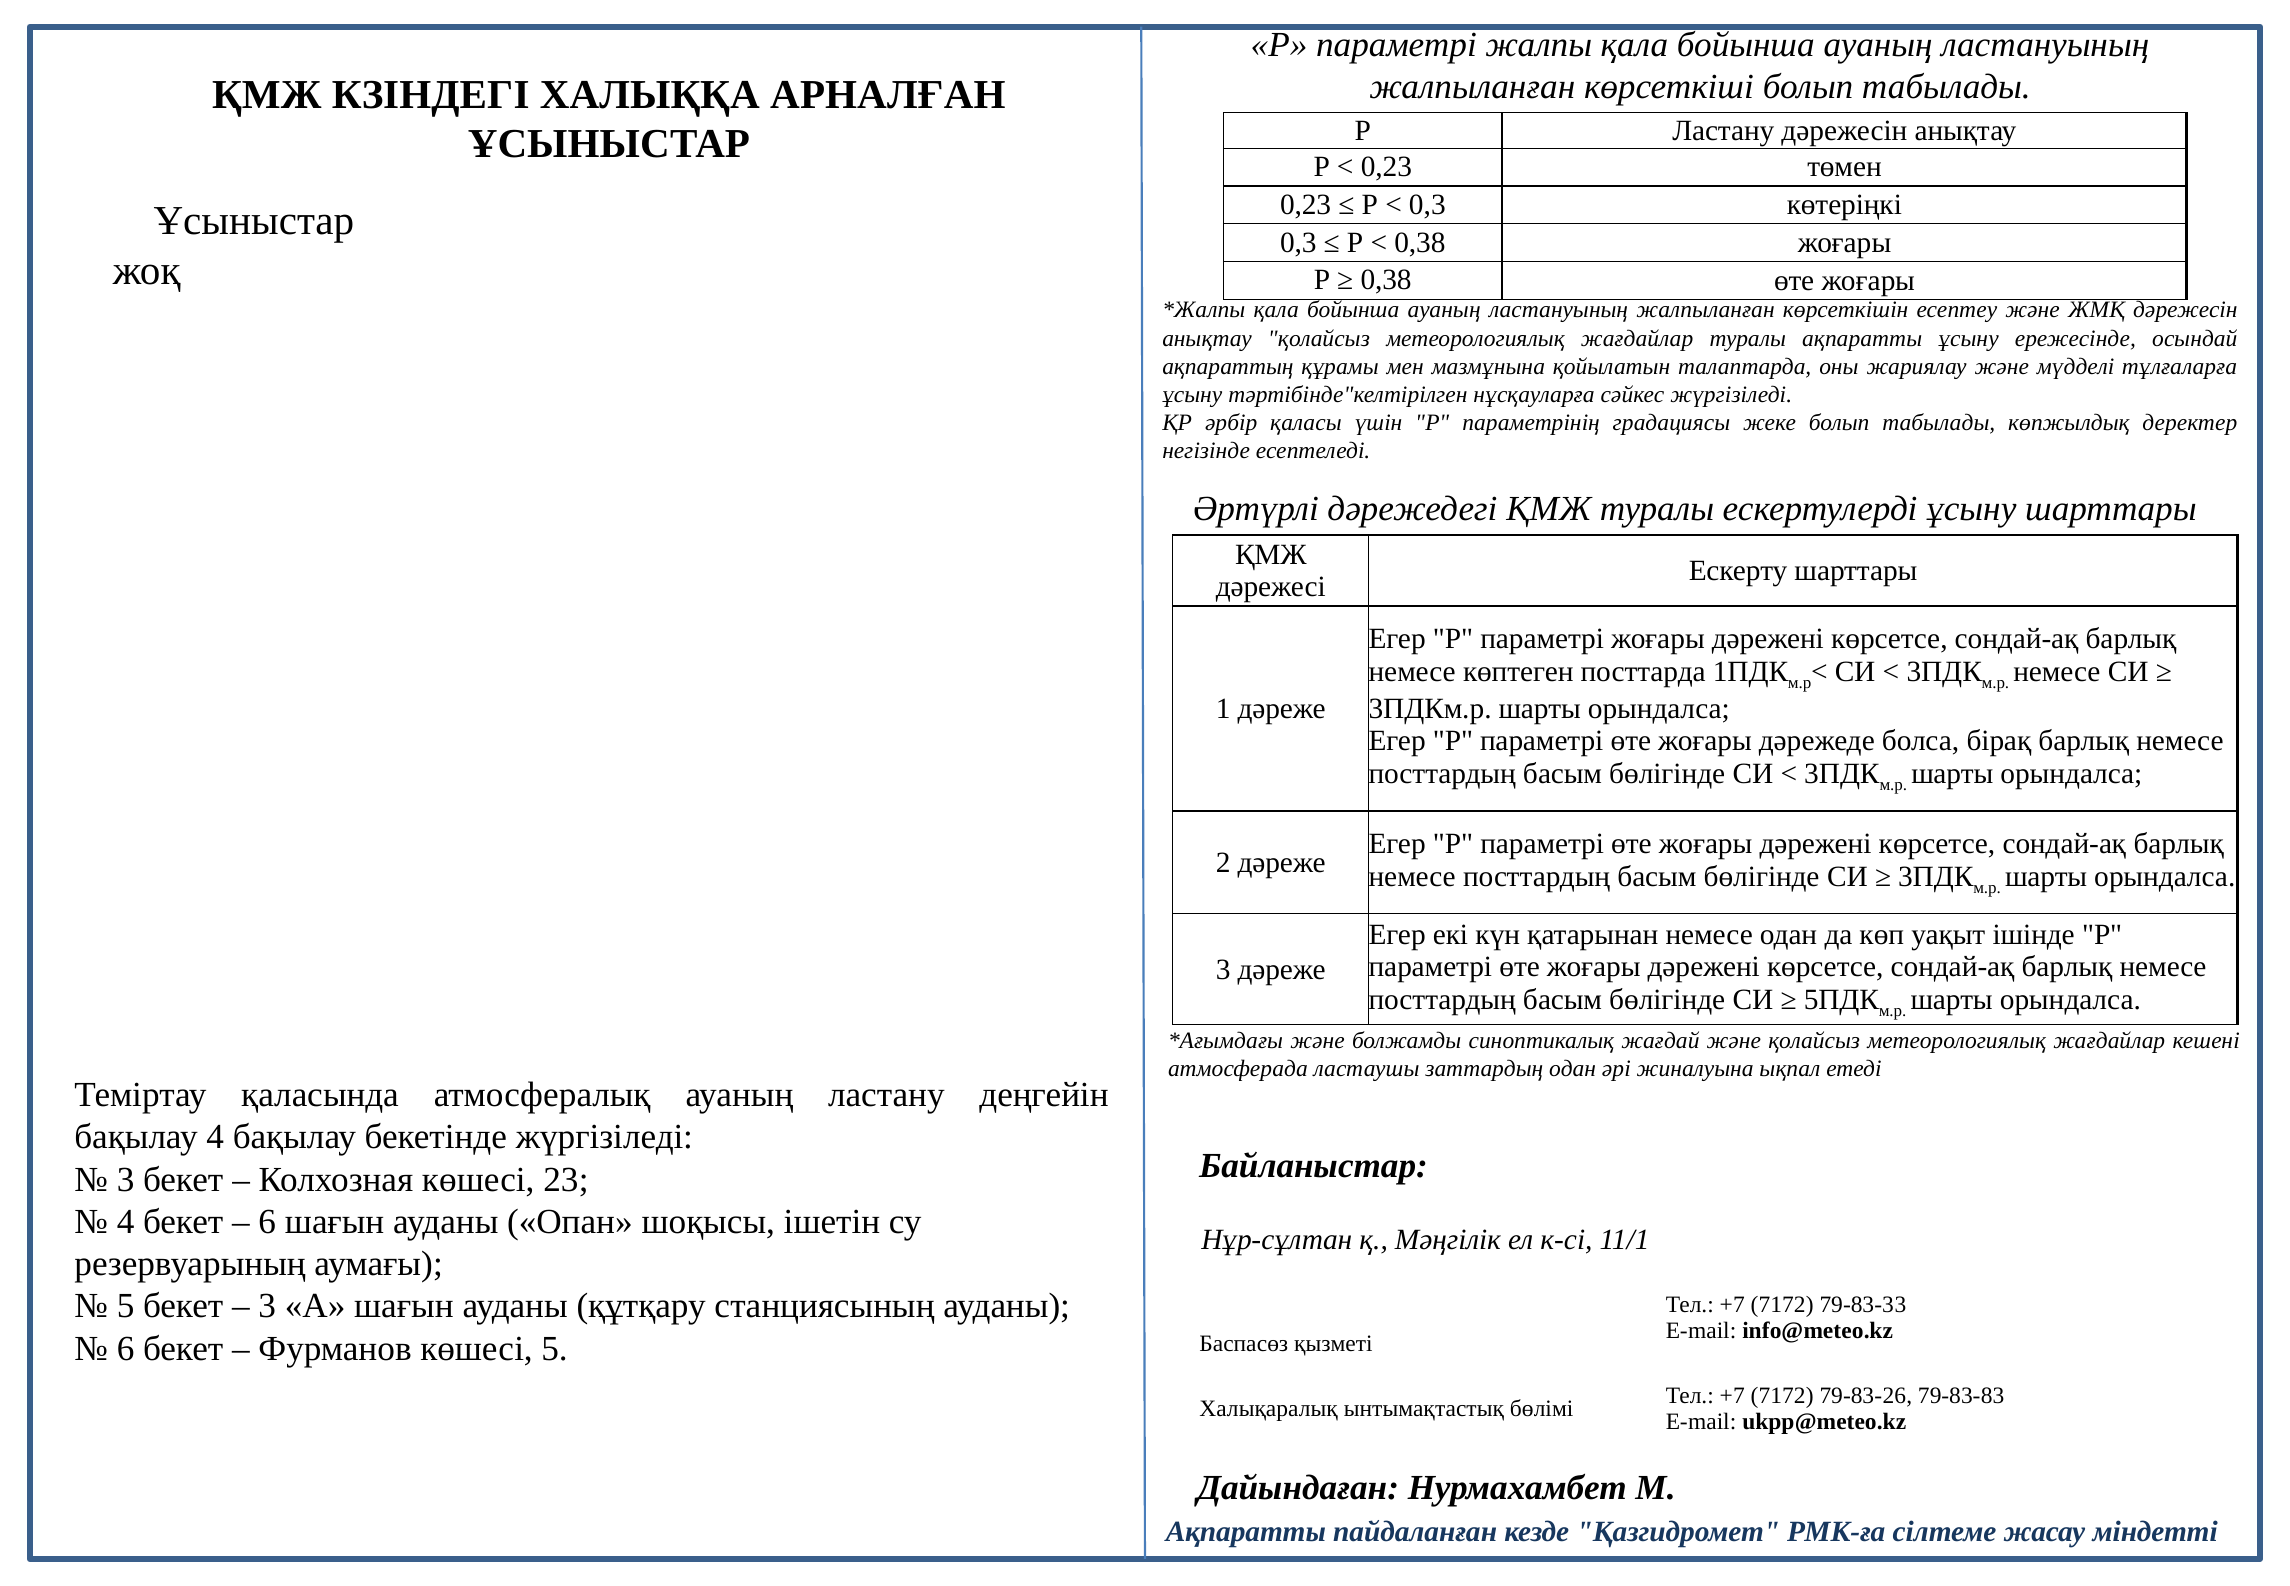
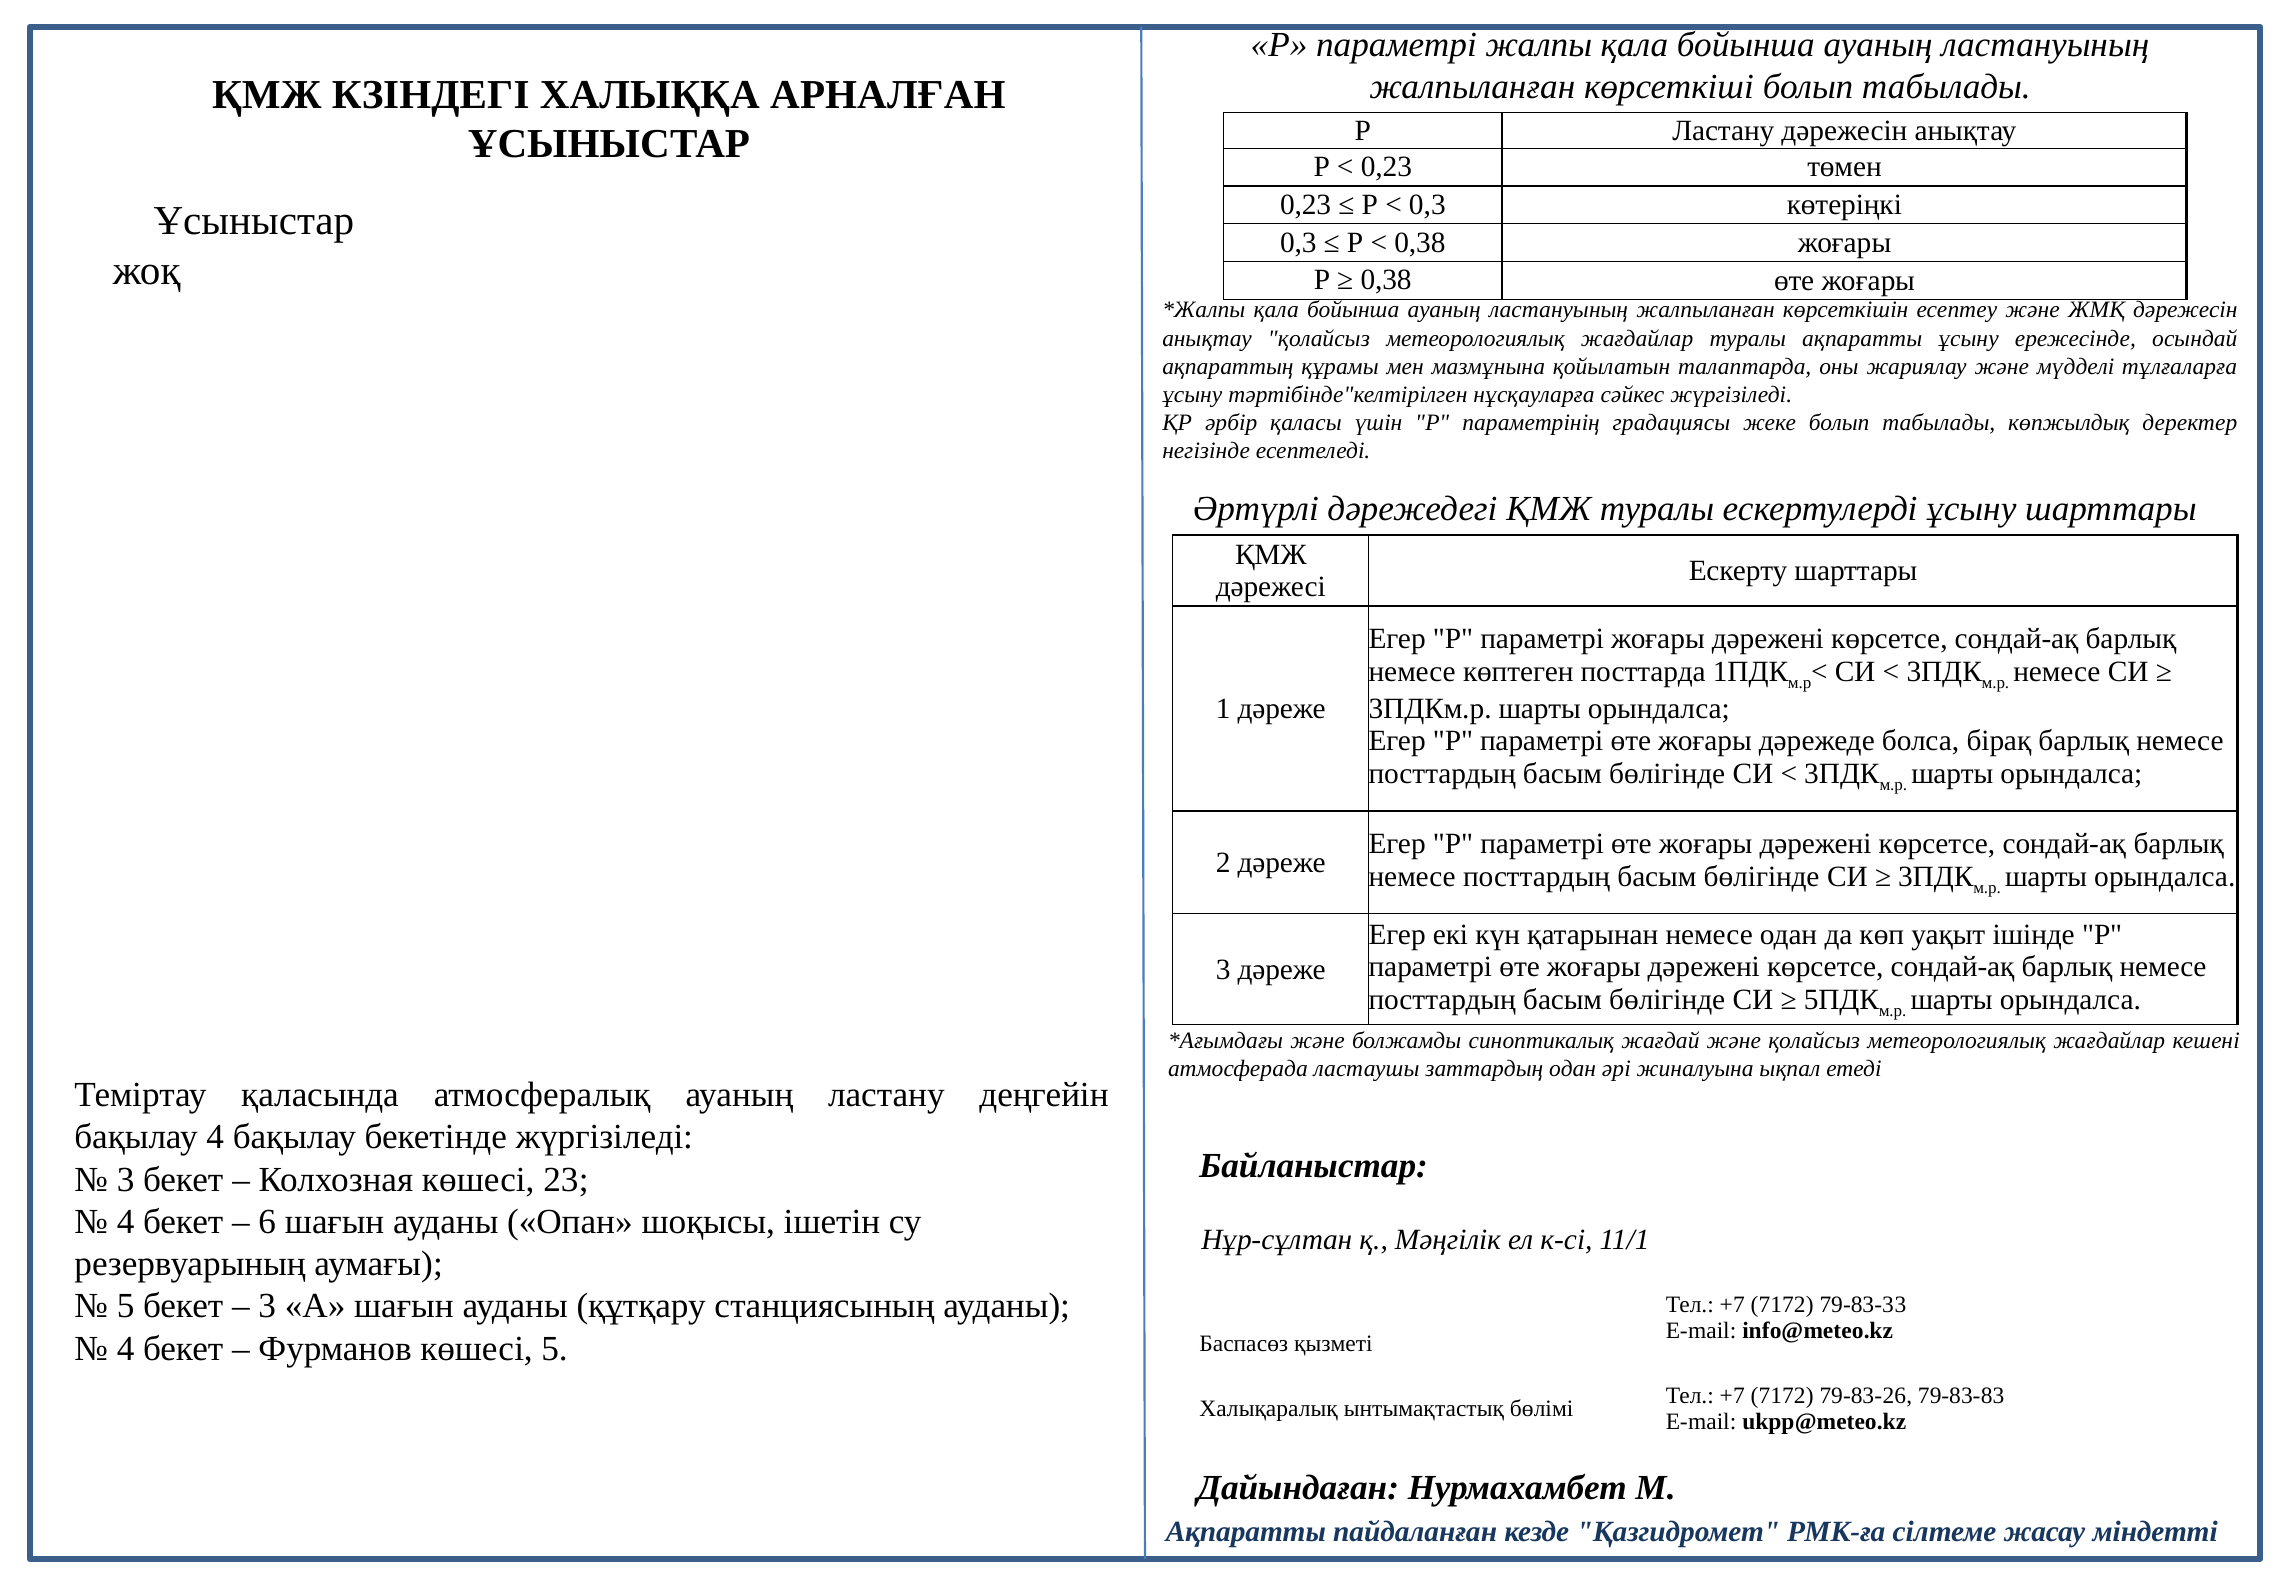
6: 6 -> 4 (126, 1348)
